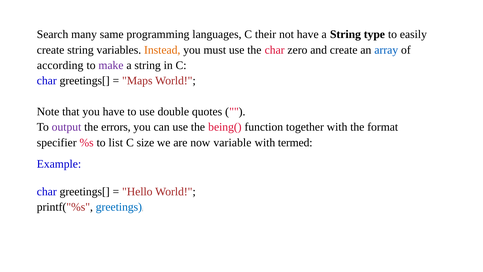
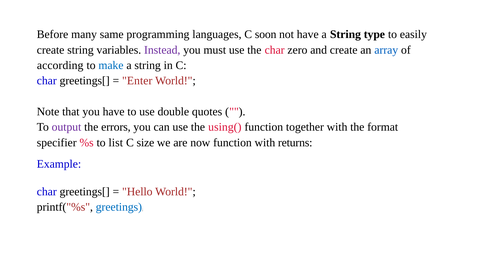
Search: Search -> Before (53, 34)
their: their -> soon (266, 34)
Instead colour: orange -> purple (162, 50)
make colour: purple -> blue (111, 65)
Maps: Maps -> Enter (137, 81)
being(: being( -> using( (225, 127)
now variable: variable -> function (232, 142)
termed: termed -> returns (295, 142)
